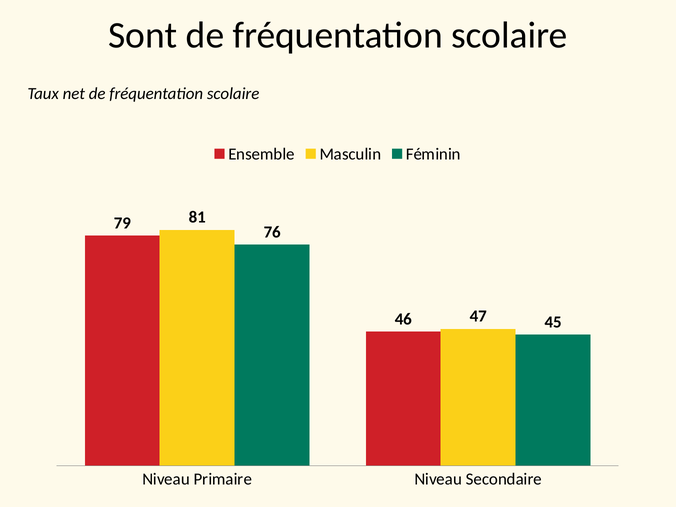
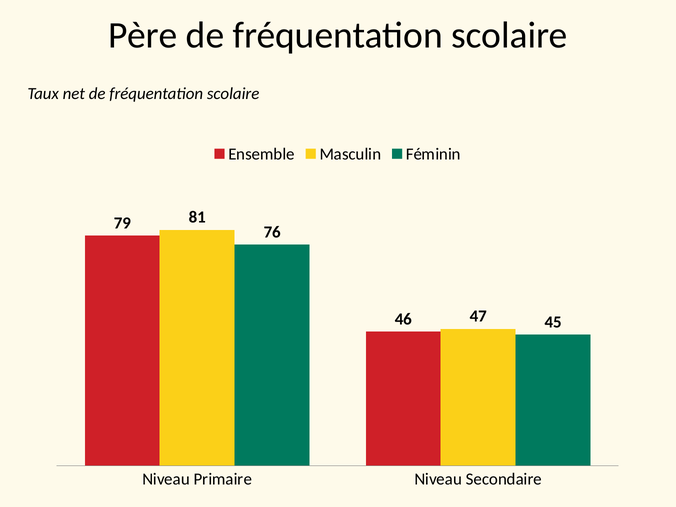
Sont: Sont -> Père (143, 35)
